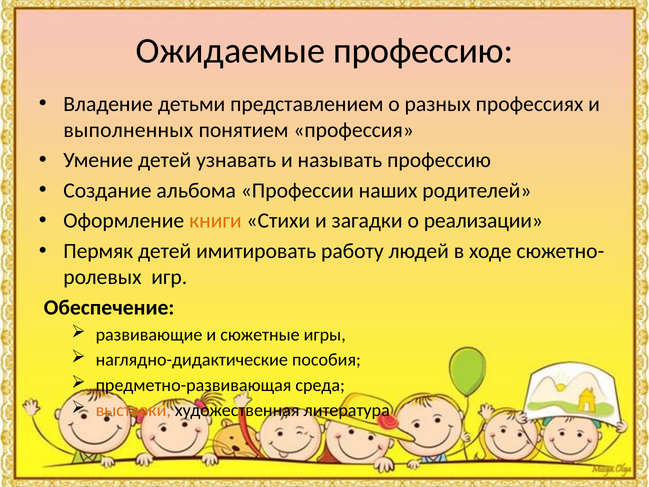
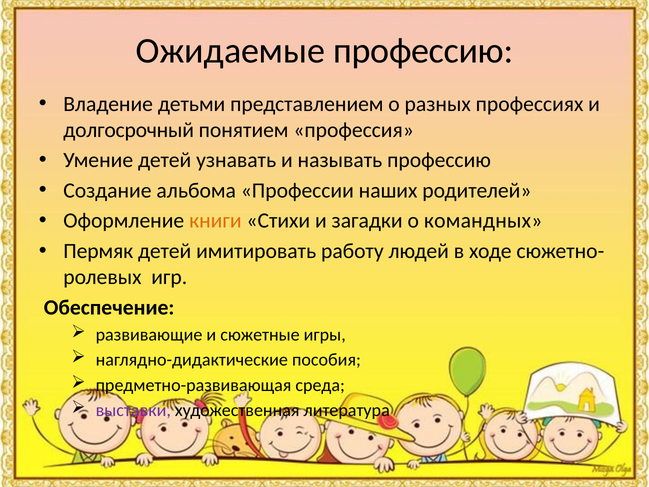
выполненных: выполненных -> долгосрочный (129, 130)
реализации: реализации -> командных (483, 221)
выставки colour: orange -> purple (133, 410)
